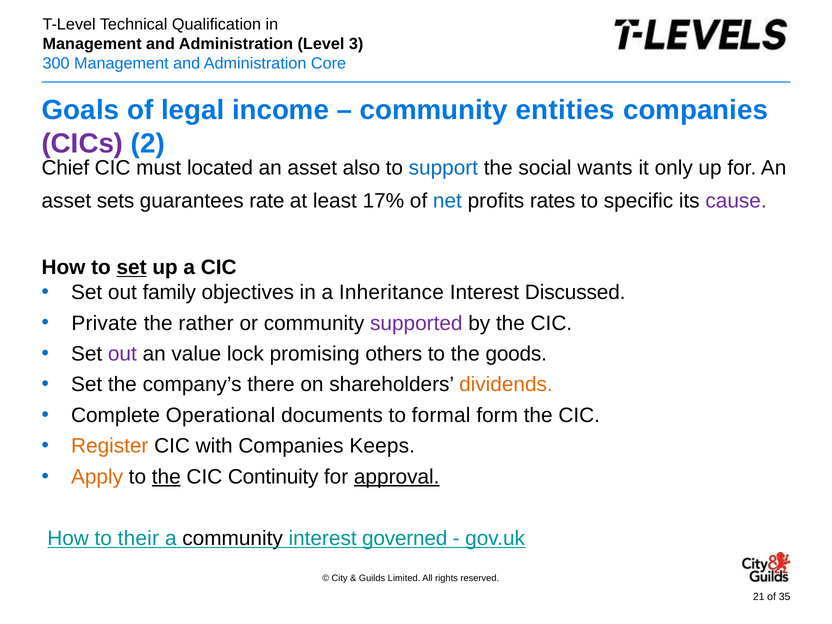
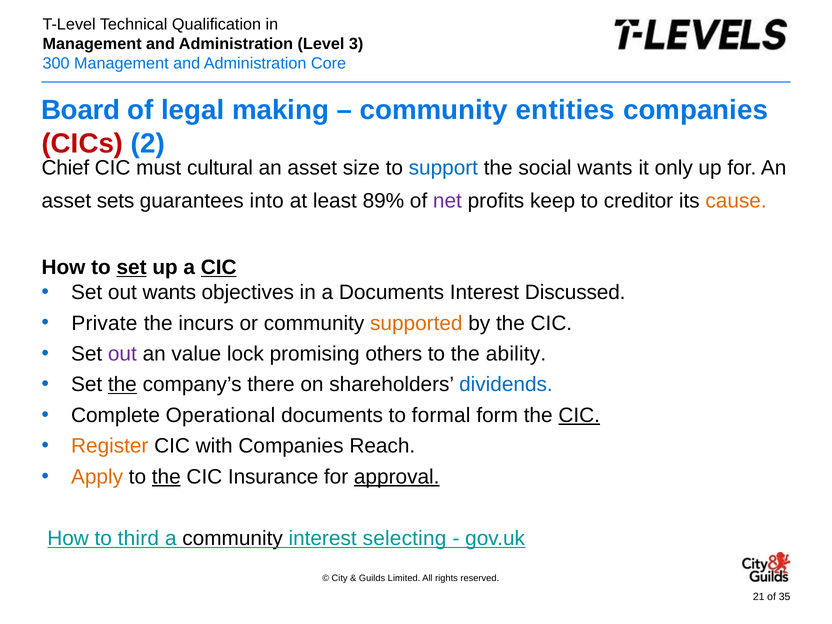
Goals: Goals -> Board (81, 110)
income: income -> making (281, 110)
CICs colour: purple -> red (82, 144)
located: located -> cultural (220, 168)
also: also -> size (361, 168)
rate: rate -> into (267, 201)
17%: 17% -> 89% (383, 201)
net colour: blue -> purple (447, 201)
rates: rates -> keep (553, 201)
specific: specific -> creditor (638, 201)
cause colour: purple -> orange (736, 201)
CIC underline: none -> present (219, 267)
out family: family -> wants (169, 292)
a Inheritance: Inheritance -> Documents (391, 292)
rather: rather -> incurs (206, 323)
supported colour: purple -> orange (416, 323)
goods: goods -> ability (516, 354)
the underline: none -> present (122, 385)
dividends colour: orange -> blue (506, 385)
CIC underline: none -> present (579, 415)
Keeps: Keeps -> Reach (382, 446)
Continuity: Continuity -> Insurance (273, 477)
their: their -> third (138, 538)
governed: governed -> selecting (405, 538)
